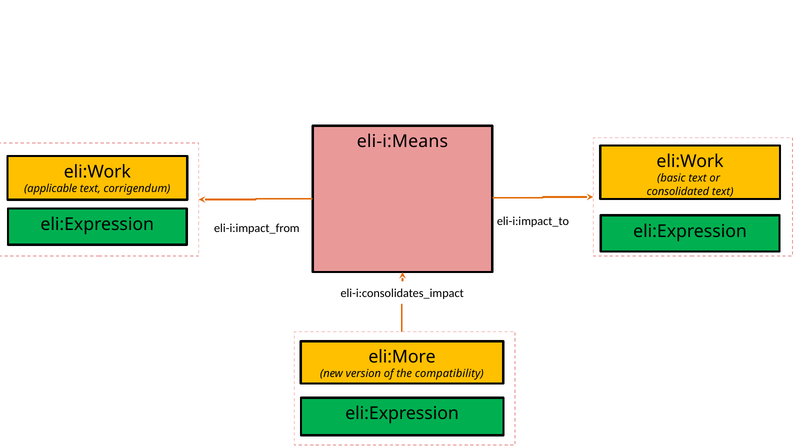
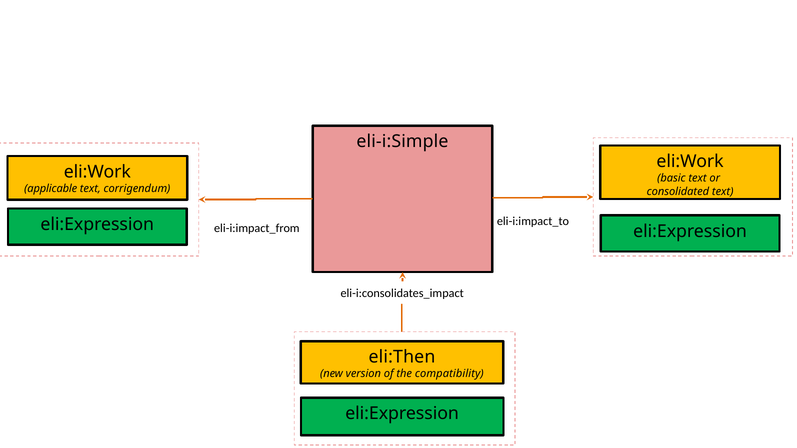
eli-i:Means: eli-i:Means -> eli-i:Simple (402, 142)
eli:More: eli:More -> eli:Then (402, 357)
